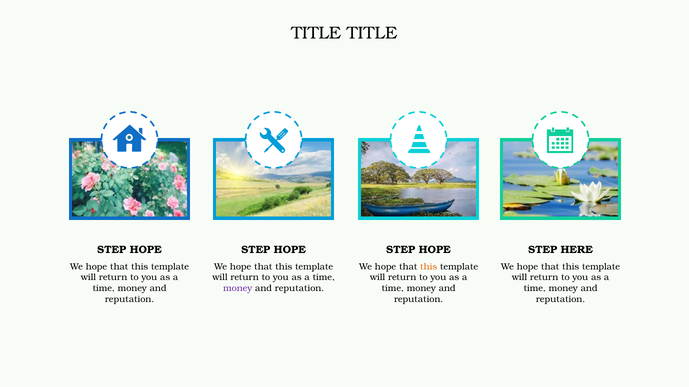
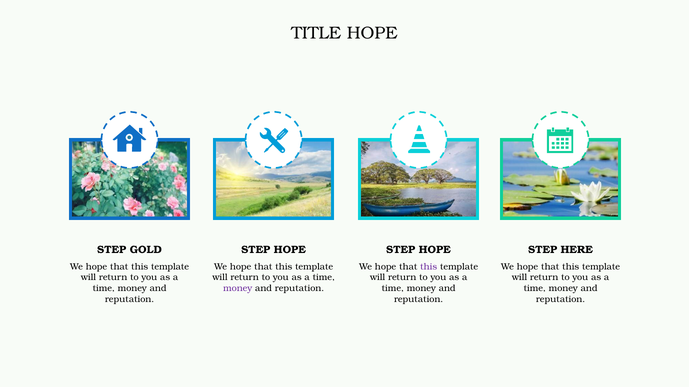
TITLE TITLE: TITLE -> HOPE (372, 33)
HOPE: HOPE -> GOLD (146, 250)
this colour: orange -> purple (429, 267)
